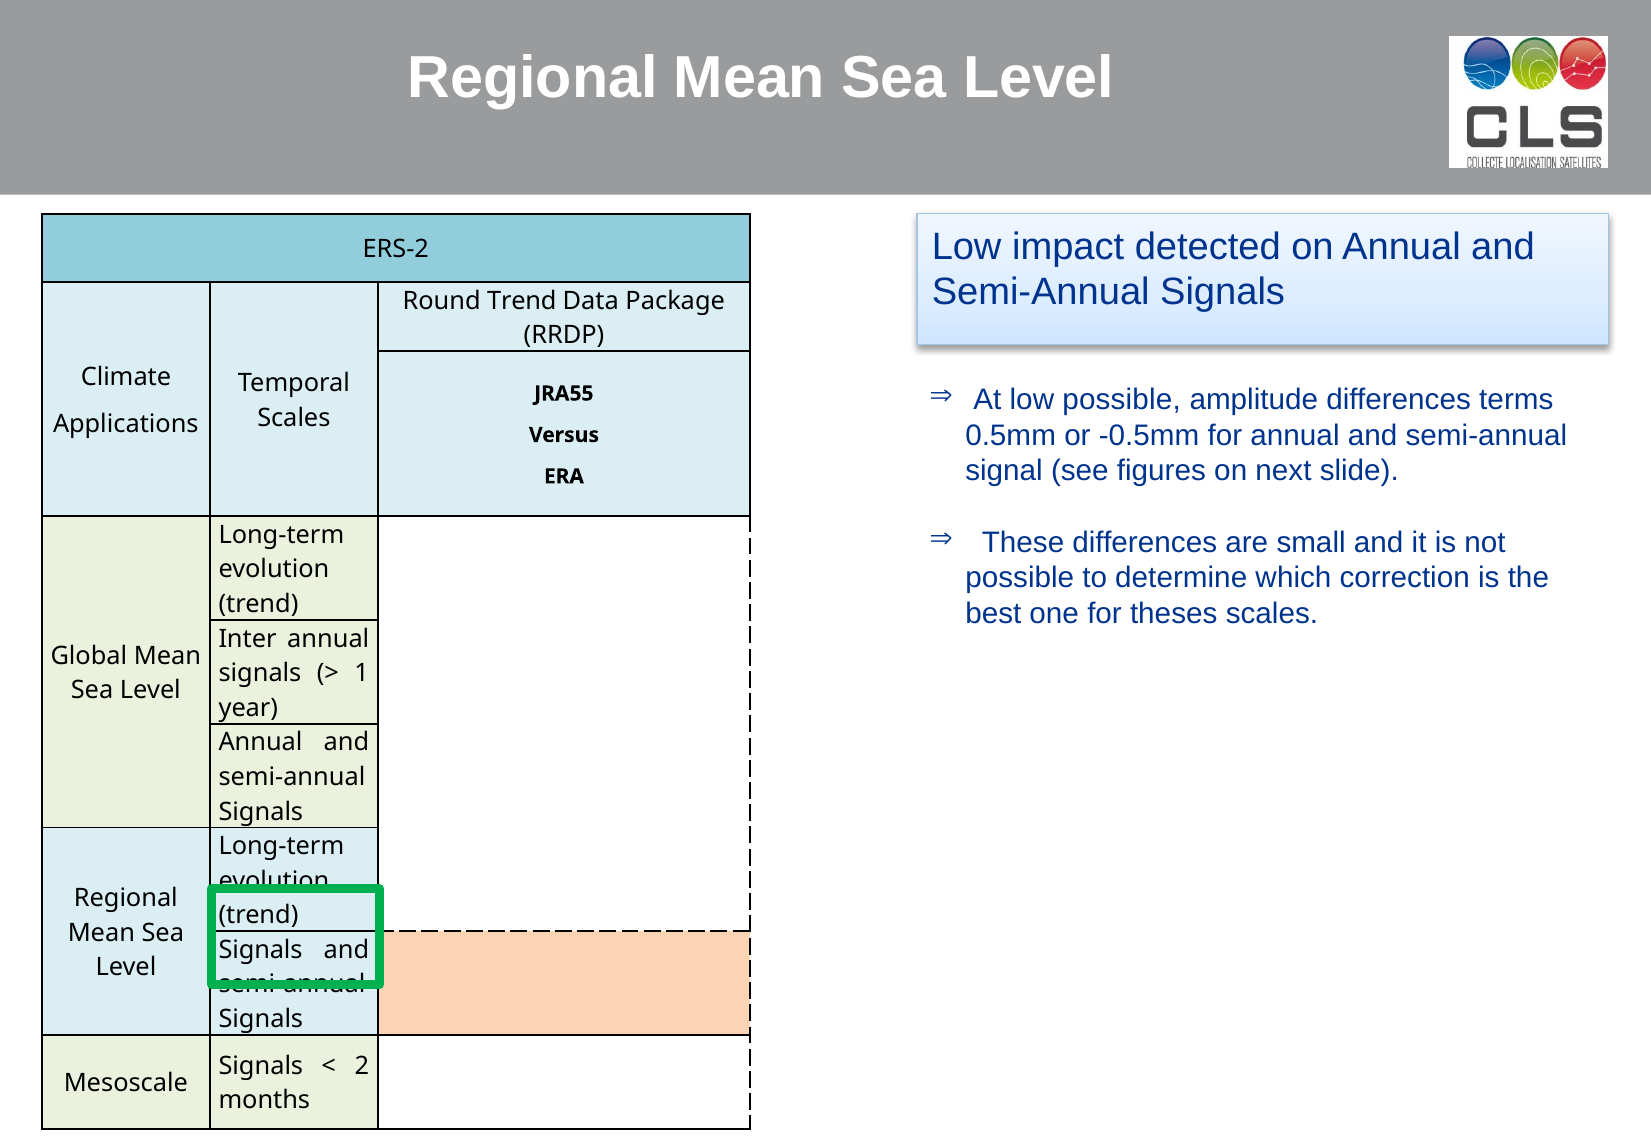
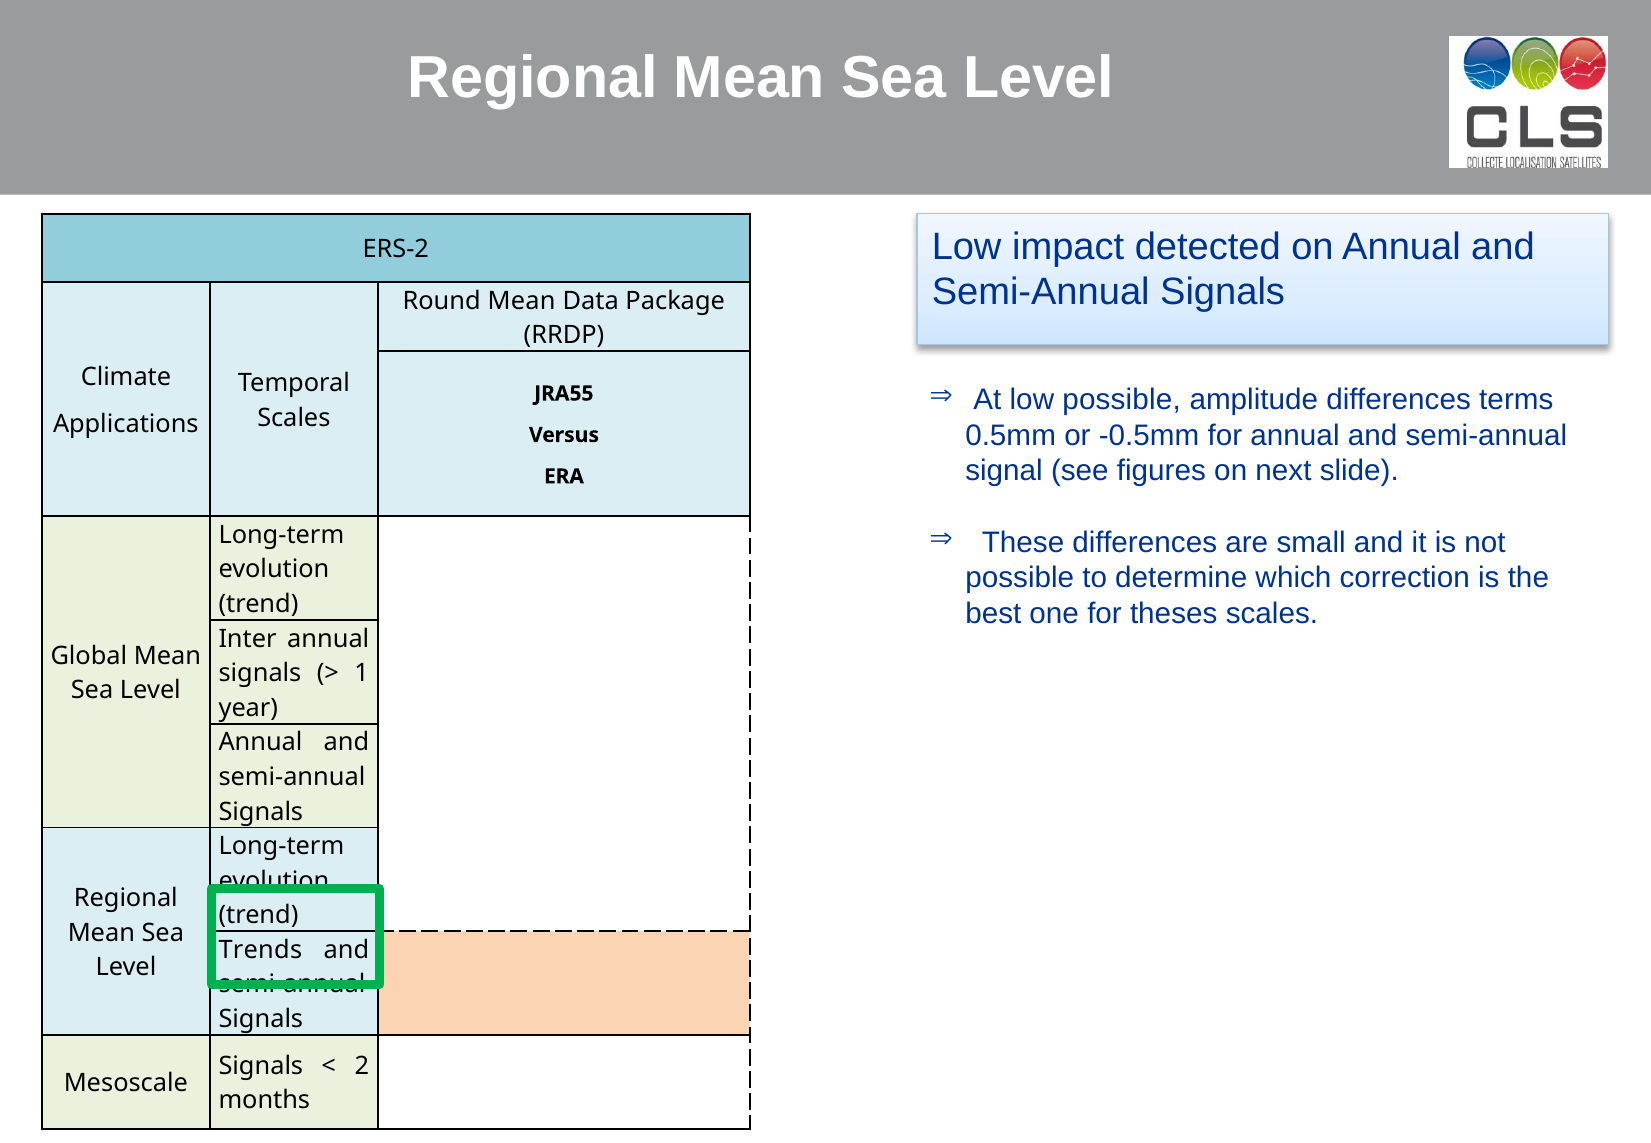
Round Trend: Trend -> Mean (522, 301)
Signals: Signals -> Trends (260, 950)
